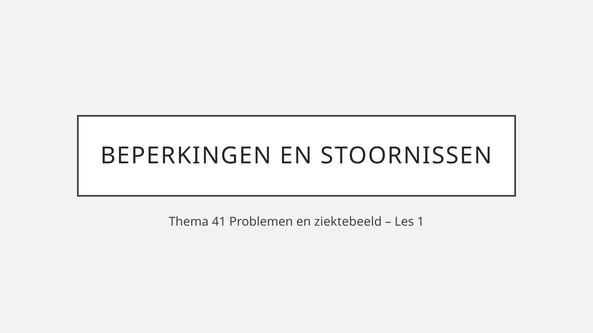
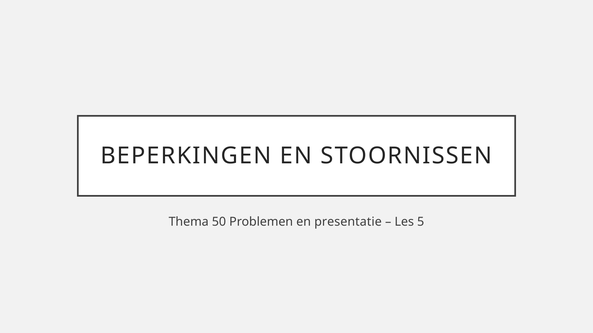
41: 41 -> 50 (219, 222)
ziektebeeld: ziektebeeld -> presentatie (348, 222)
1: 1 -> 5 (421, 222)
